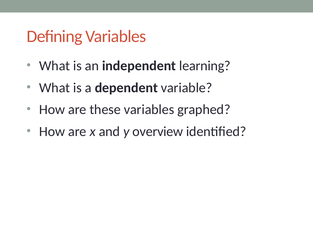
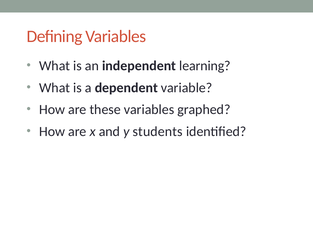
overview: overview -> students (158, 131)
